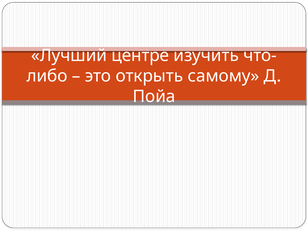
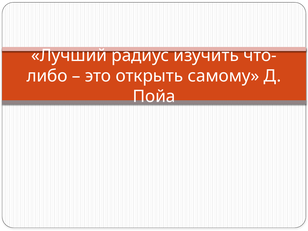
центре: центре -> радиус (140, 55)
